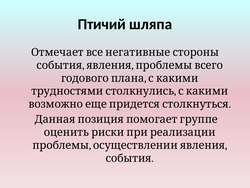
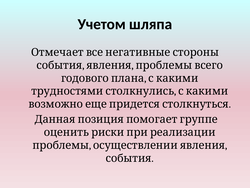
Птичий: Птичий -> Учетом (102, 24)
